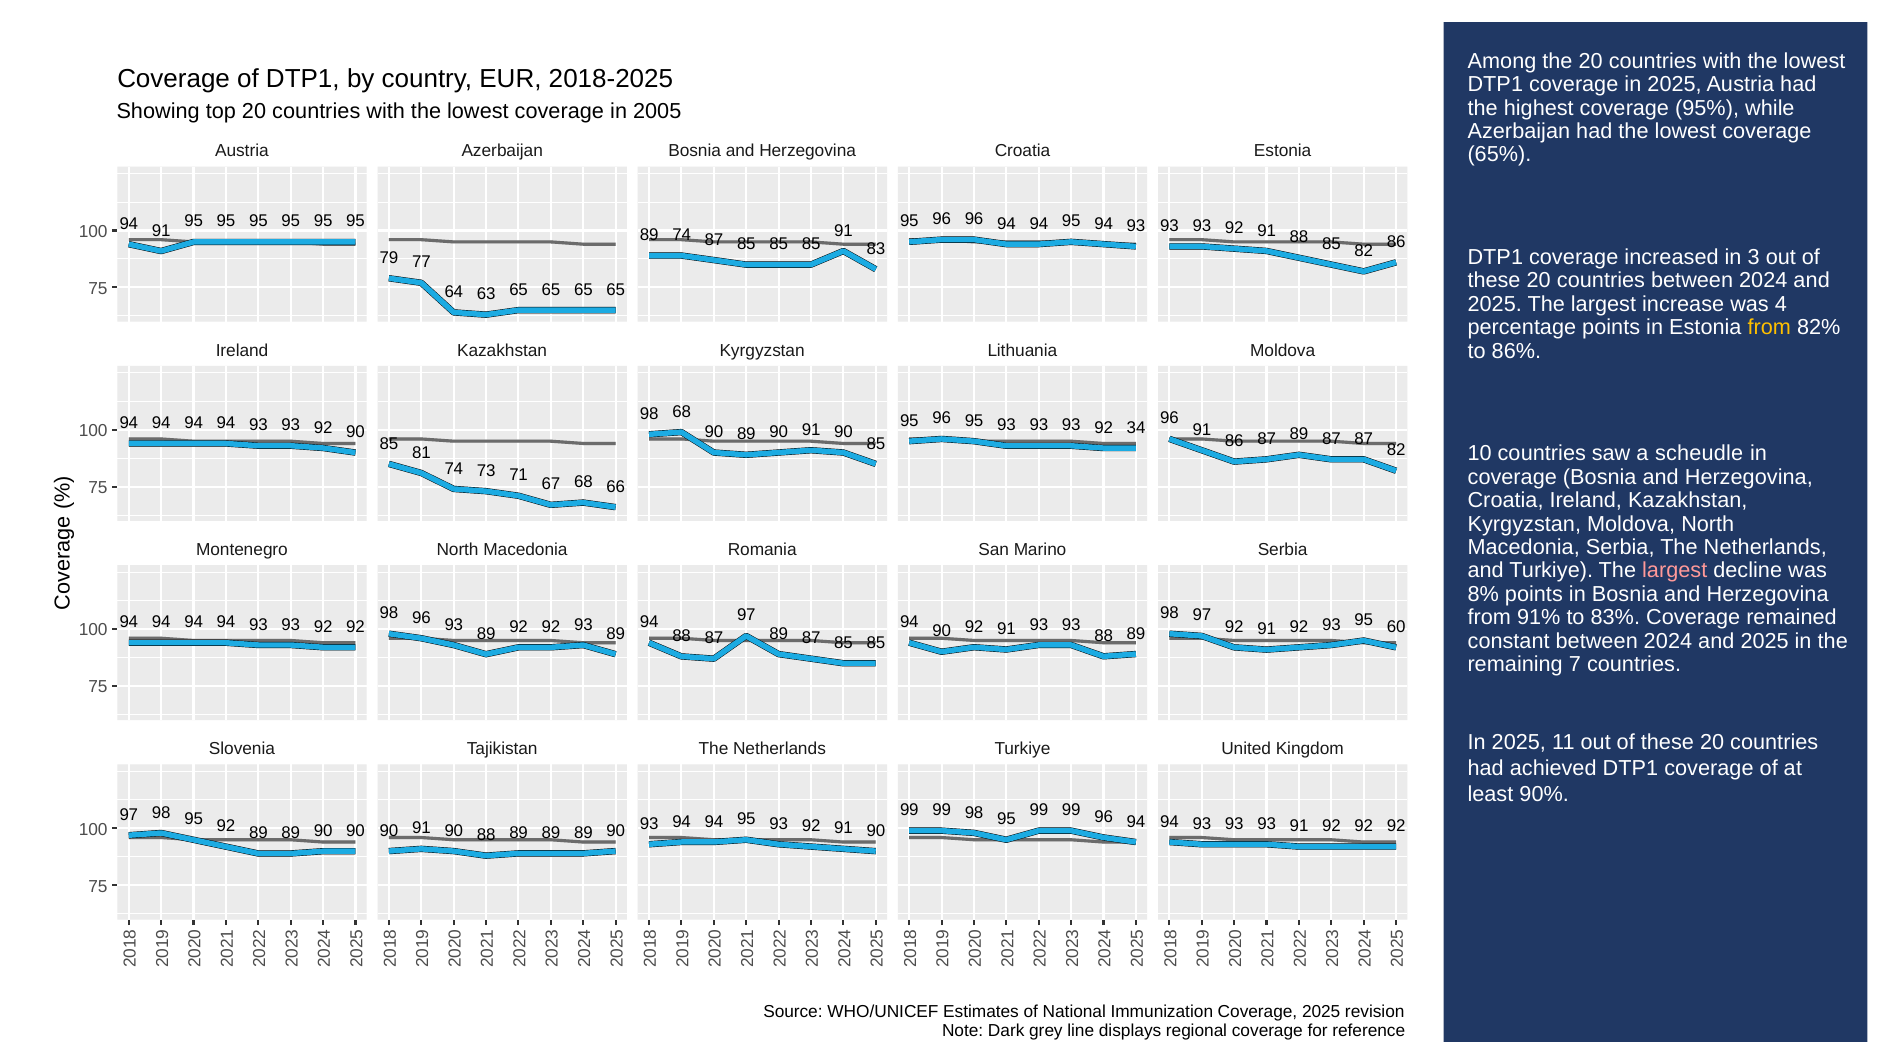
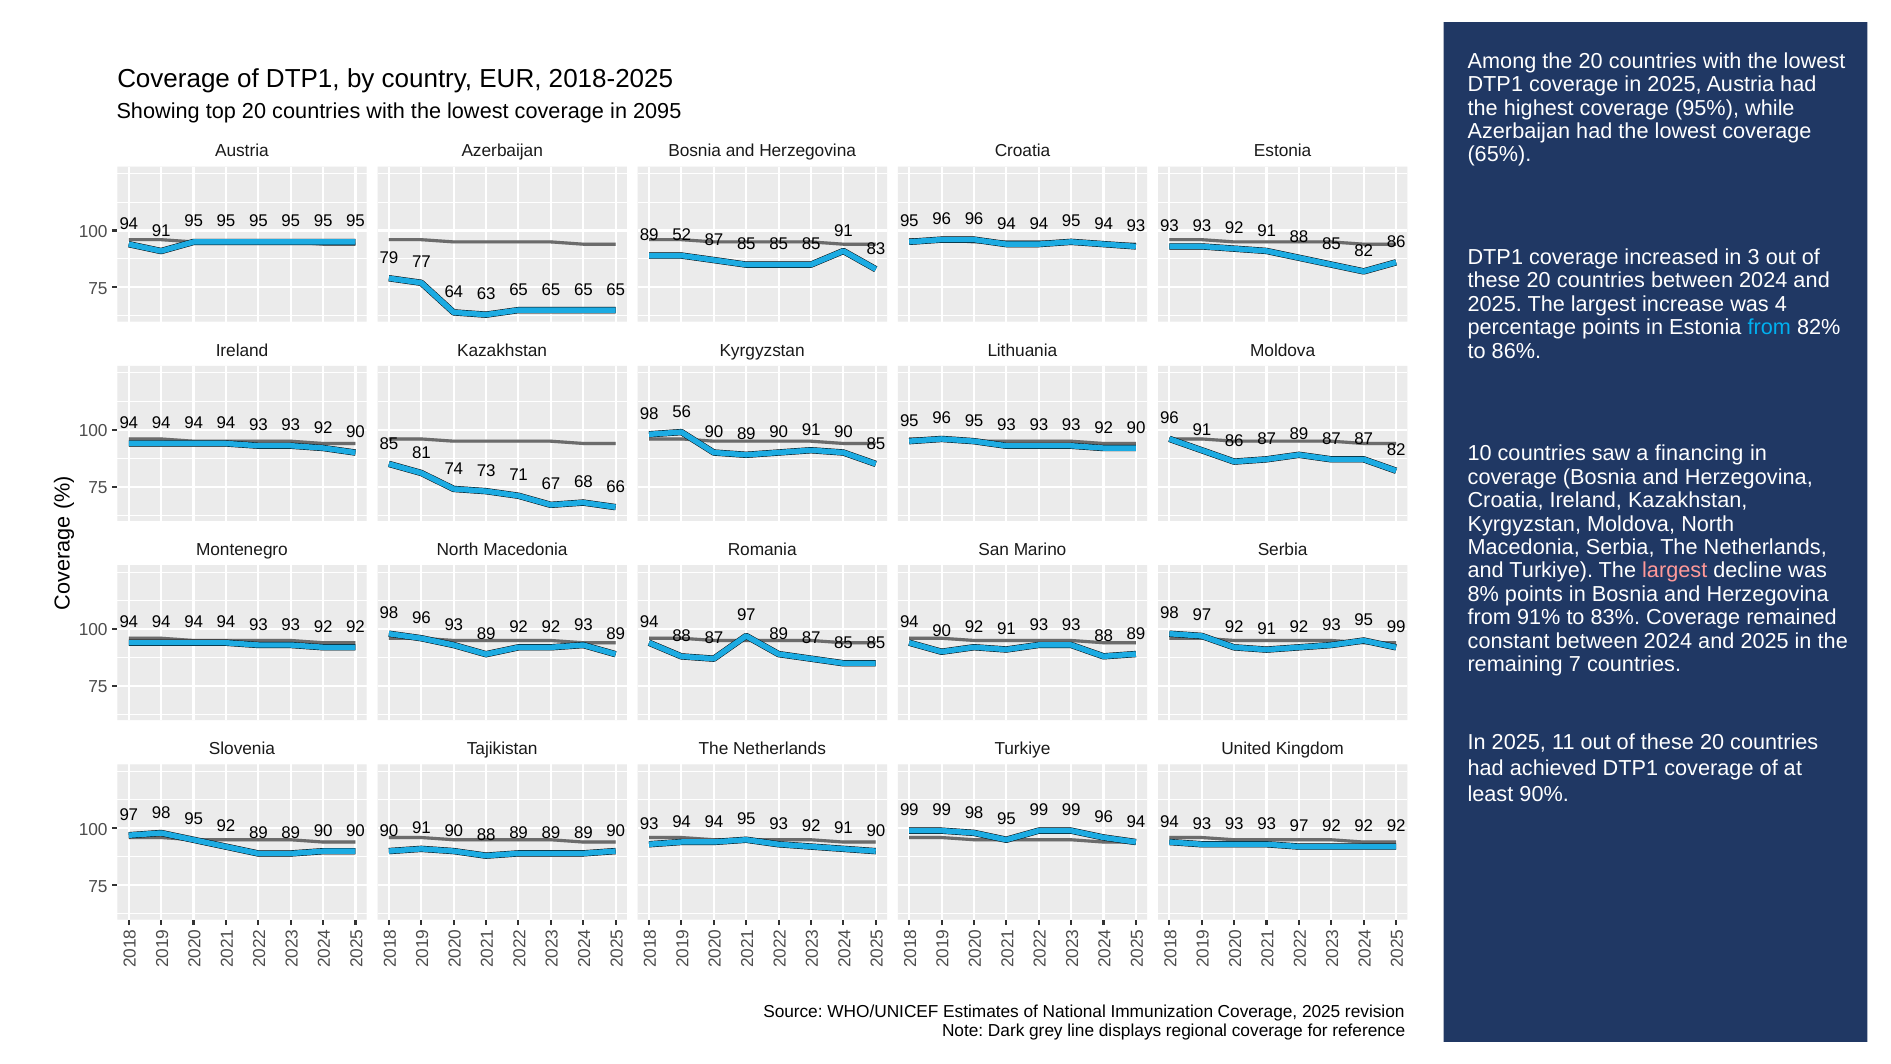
2005: 2005 -> 2095 (657, 112)
89 74: 74 -> 52 (682, 235)
from colour: yellow -> light blue (1769, 328)
98 68: 68 -> 56 (682, 411)
34: 34 -> 90 (1136, 427)
scheudle: scheudle -> financing (1699, 454)
93 95 60: 60 -> 99 (1396, 627)
93 91: 91 -> 97 (1299, 826)
